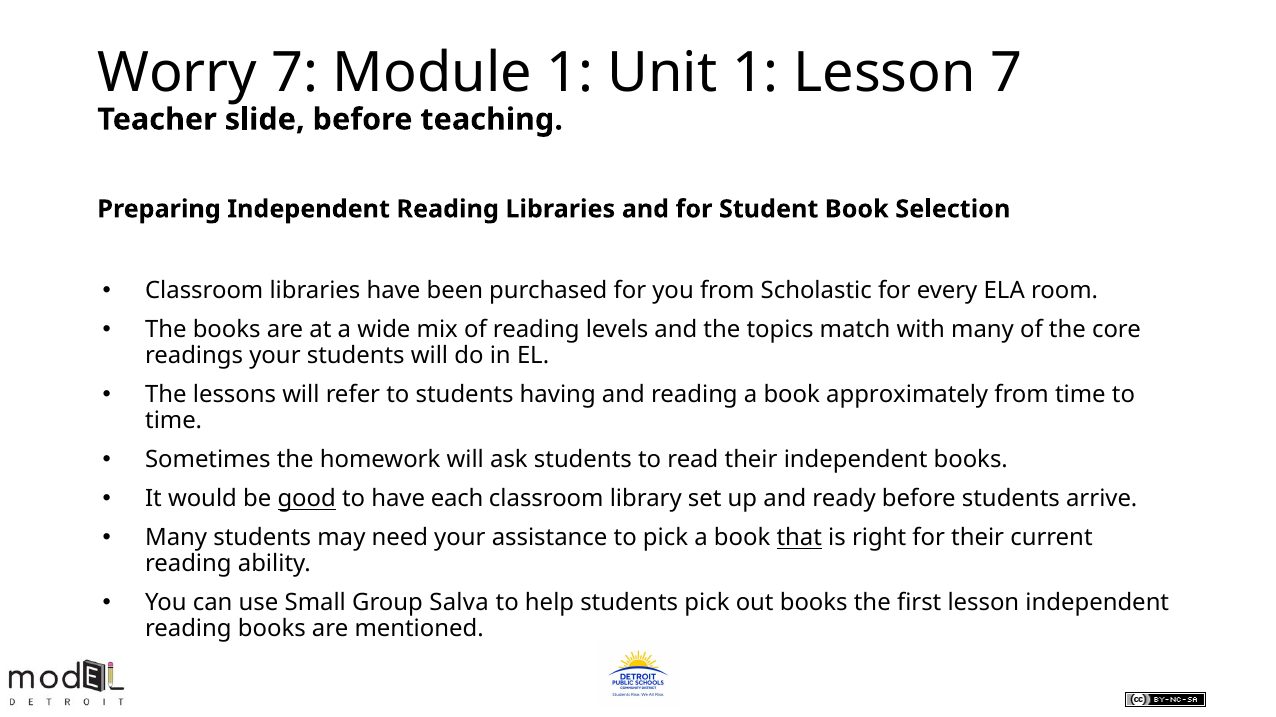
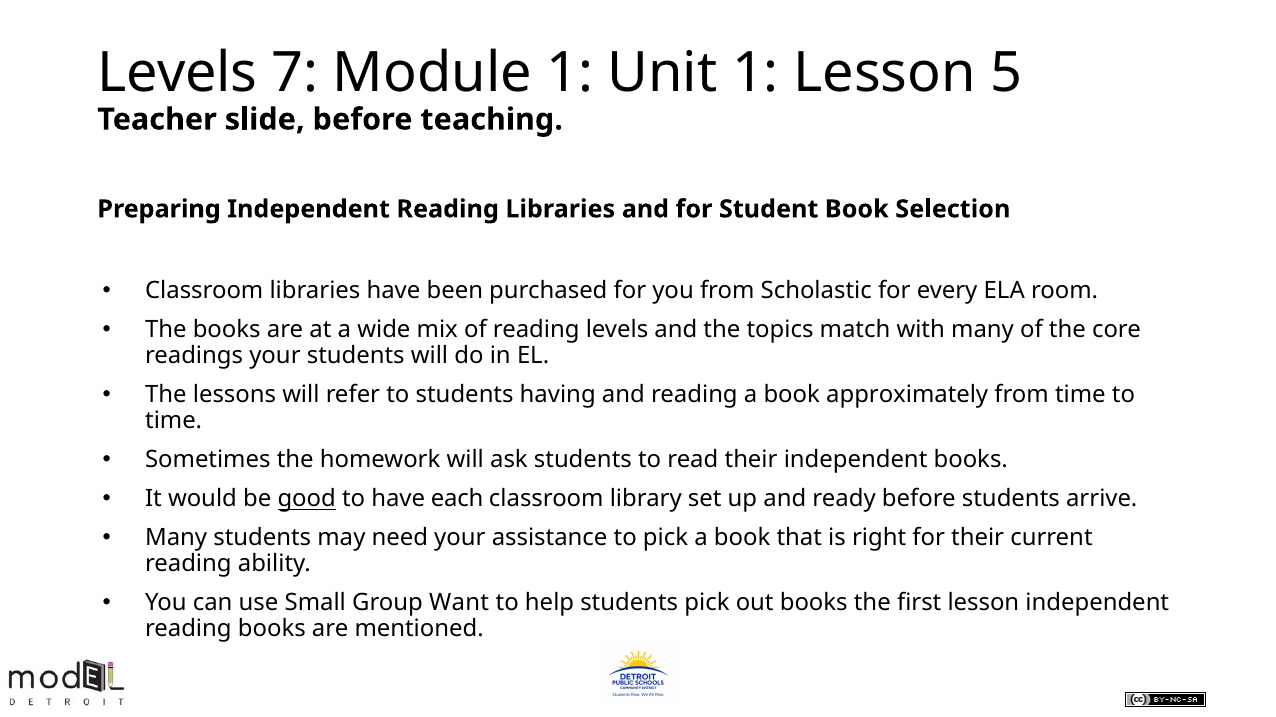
Worry: Worry -> Levels (177, 73)
Lesson 7: 7 -> 5 (1006, 73)
that underline: present -> none (799, 539)
Salva: Salva -> Want (459, 604)
